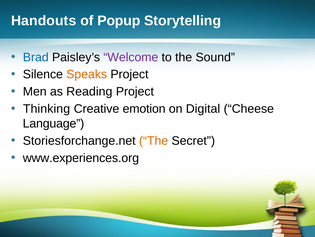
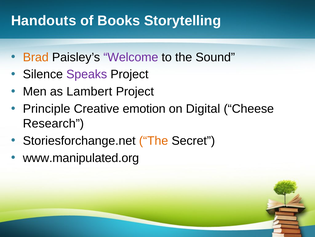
Popup: Popup -> Books (119, 21)
Brad colour: blue -> orange (36, 57)
Speaks colour: orange -> purple (87, 74)
Reading: Reading -> Lambert (89, 91)
Thinking: Thinking -> Principle (47, 109)
Language: Language -> Research (53, 123)
www.experiences.org: www.experiences.org -> www.manipulated.org (81, 158)
